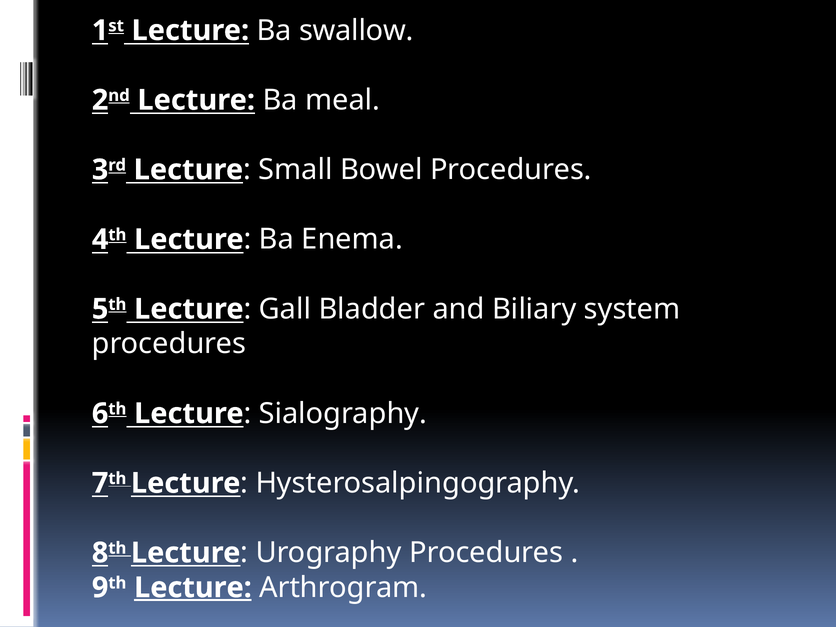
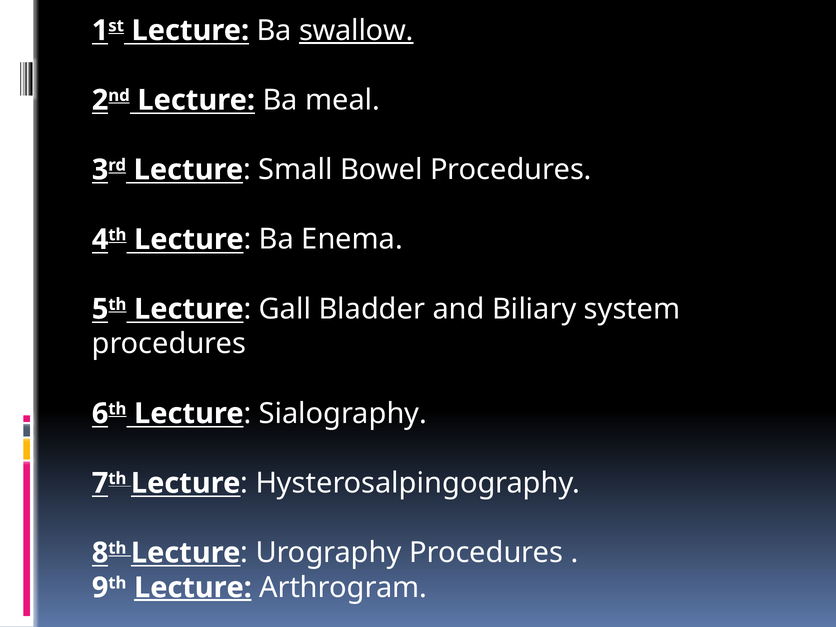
swallow underline: none -> present (356, 30)
